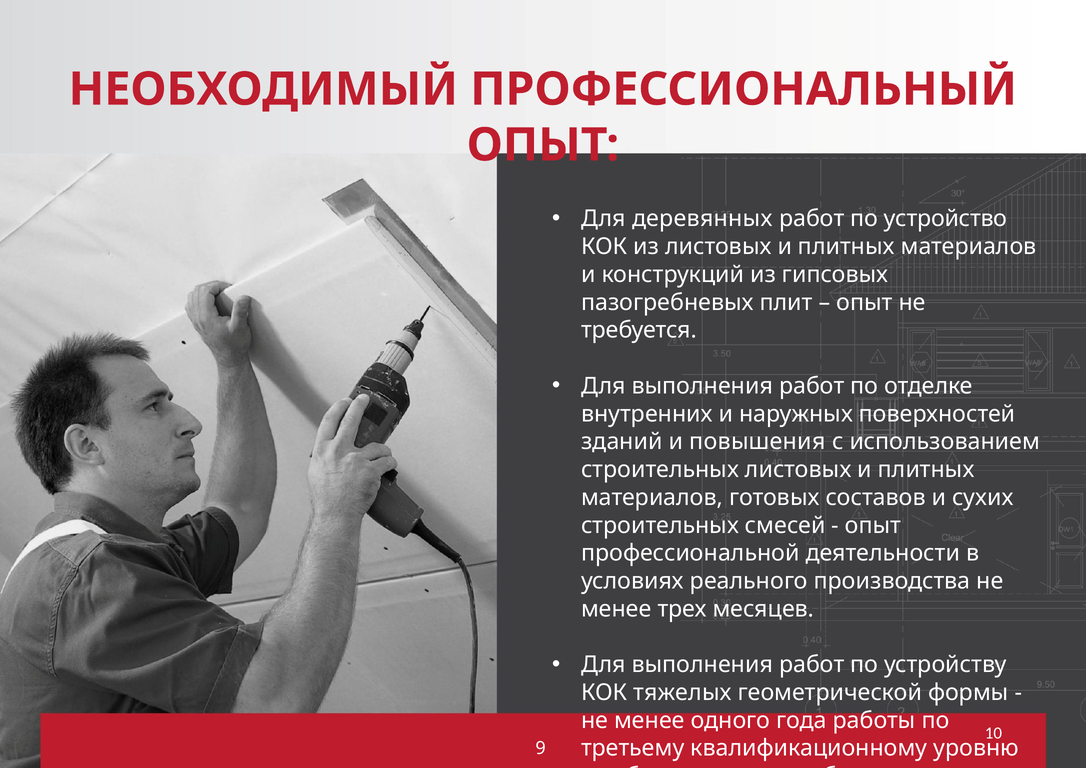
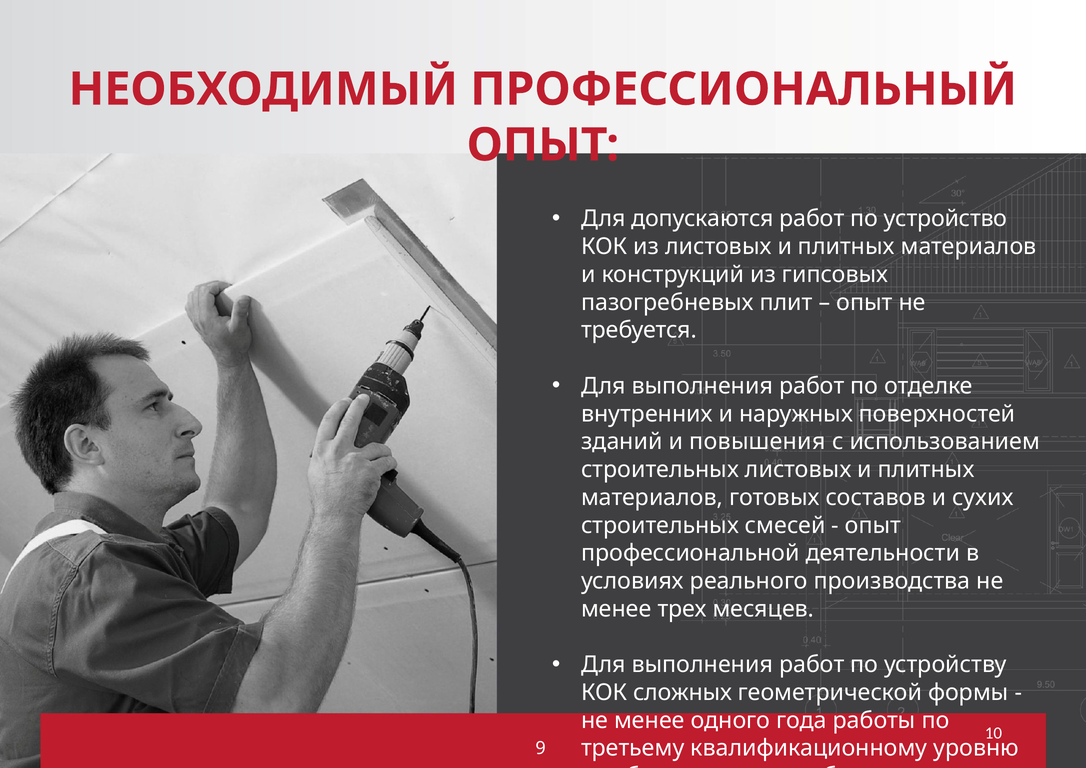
деревянных: деревянных -> допускаются (702, 219)
тяжелых: тяжелых -> сложных (683, 692)
